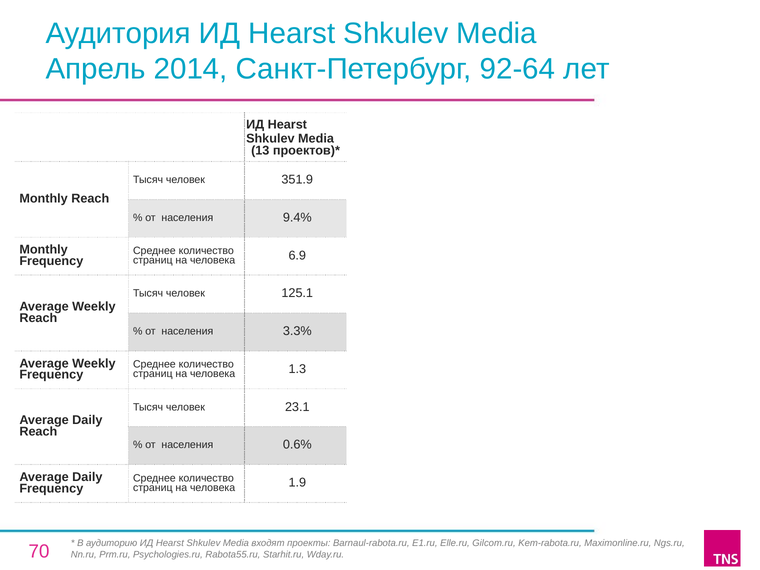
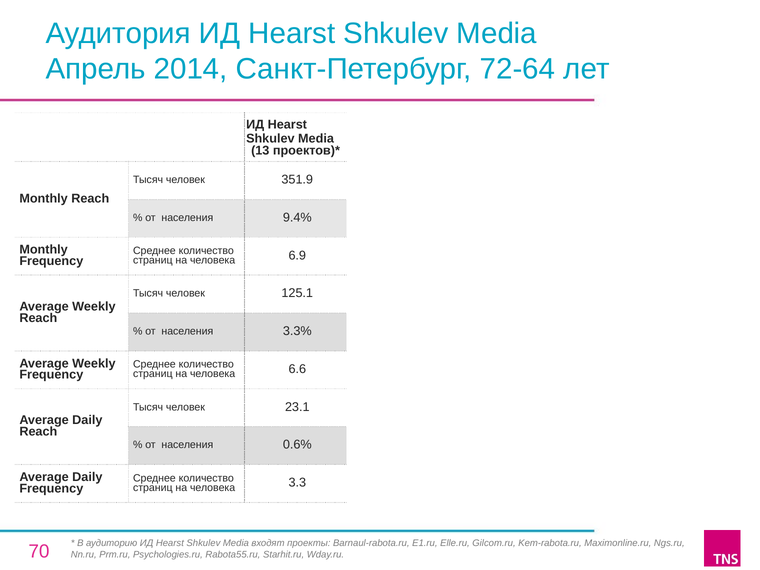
92-64: 92-64 -> 72-64 (518, 69)
1.3: 1.3 -> 6.6 (297, 369)
1.9: 1.9 -> 3.3 (297, 483)
